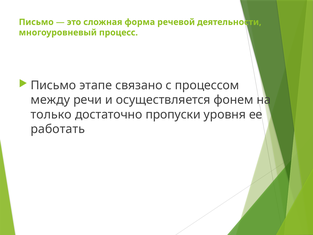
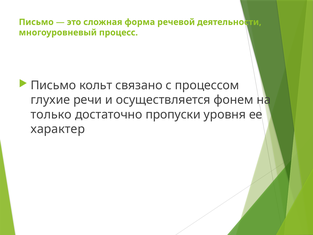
этапе: этапе -> кольт (96, 85)
между: между -> глухие (50, 100)
работать: работать -> характер (58, 129)
